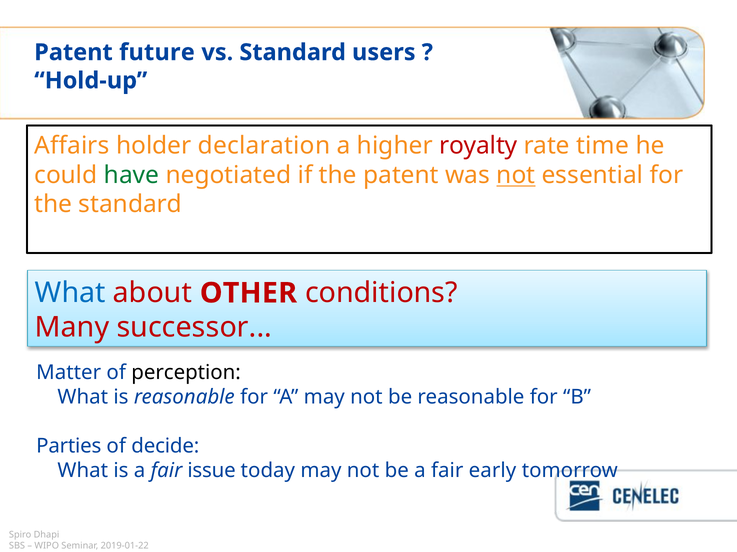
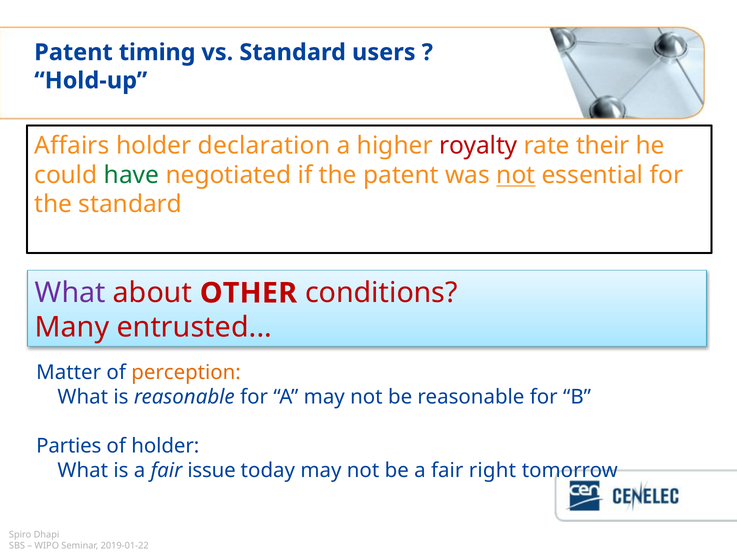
future: future -> timing (157, 52)
time: time -> their (603, 146)
What colour: blue -> purple (70, 293)
successor: successor -> entrusted (194, 328)
perception colour: black -> orange (186, 373)
of decide: decide -> holder (165, 447)
early: early -> right (492, 471)
